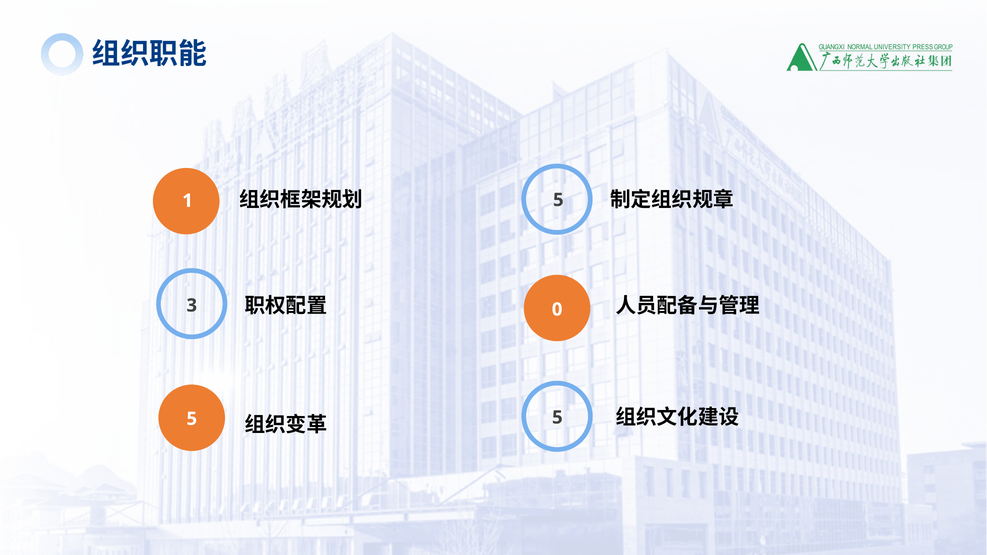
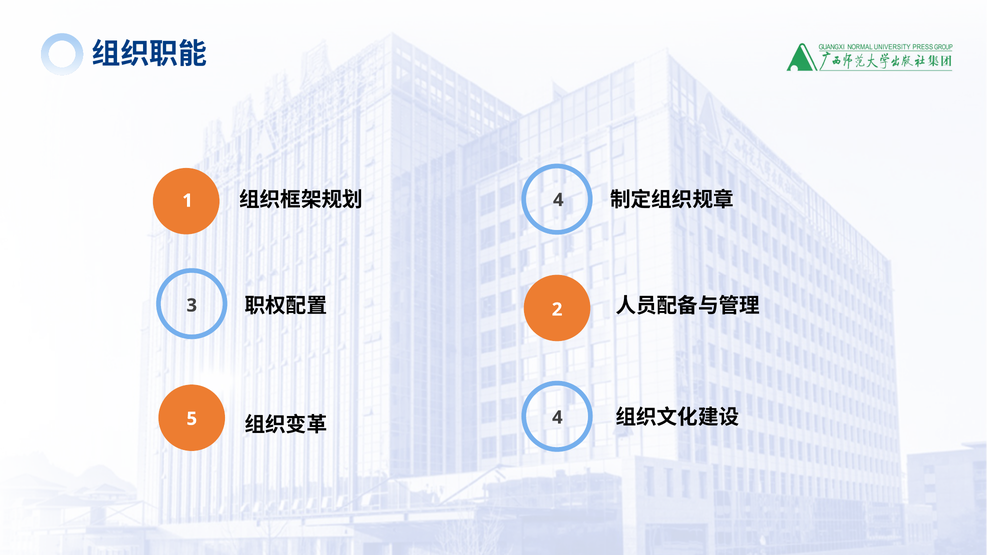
5: 5 -> 4 (558, 200)
0: 0 -> 2 (557, 310)
5: 5 -> 4 (557, 418)
